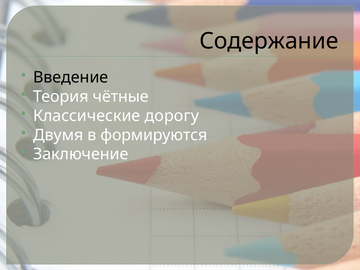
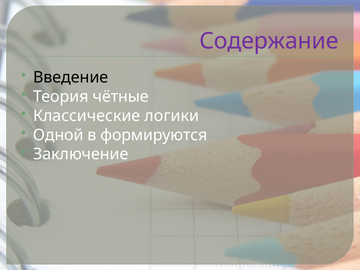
Содержание colour: black -> purple (269, 41)
дорогу: дорогу -> логики (172, 116)
Двумя: Двумя -> Одной (58, 135)
